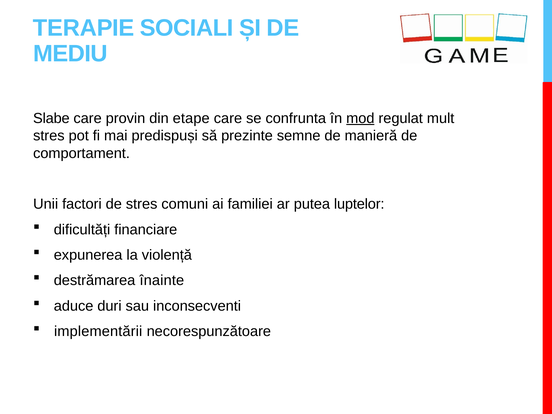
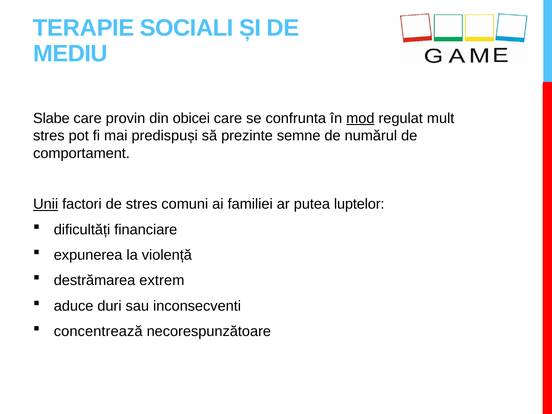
etape: etape -> obicei (191, 118)
manieră: manieră -> numărul (371, 136)
Unii underline: none -> present (46, 204)
înainte: înainte -> extrem (162, 280)
implementării: implementării -> concentrează (98, 331)
